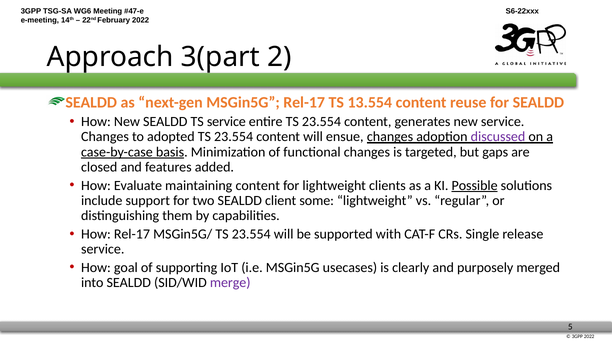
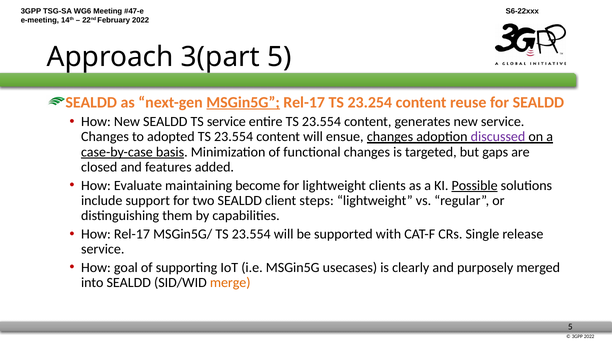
3(part 2: 2 -> 5 (280, 57)
MSGin5G underline: none -> present (243, 102)
13.554: 13.554 -> 23.254 (370, 102)
maintaining content: content -> become (258, 186)
some: some -> steps (317, 201)
merge colour: purple -> orange (230, 283)
